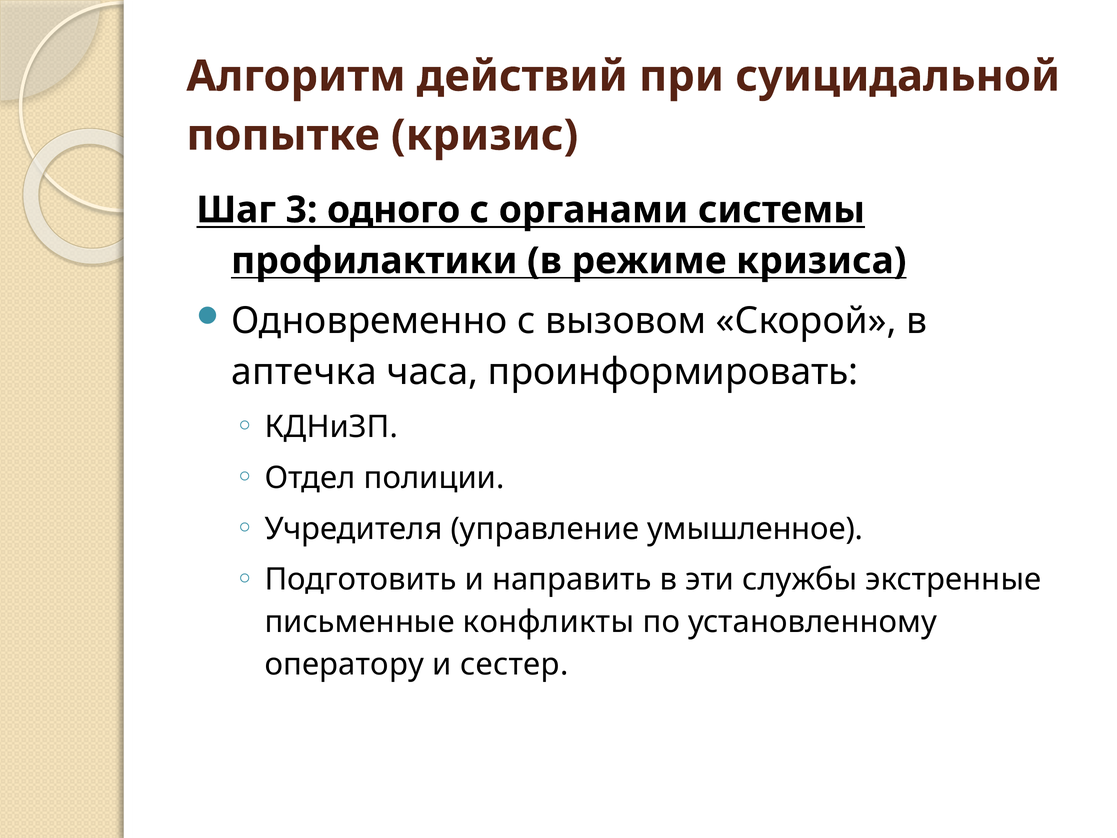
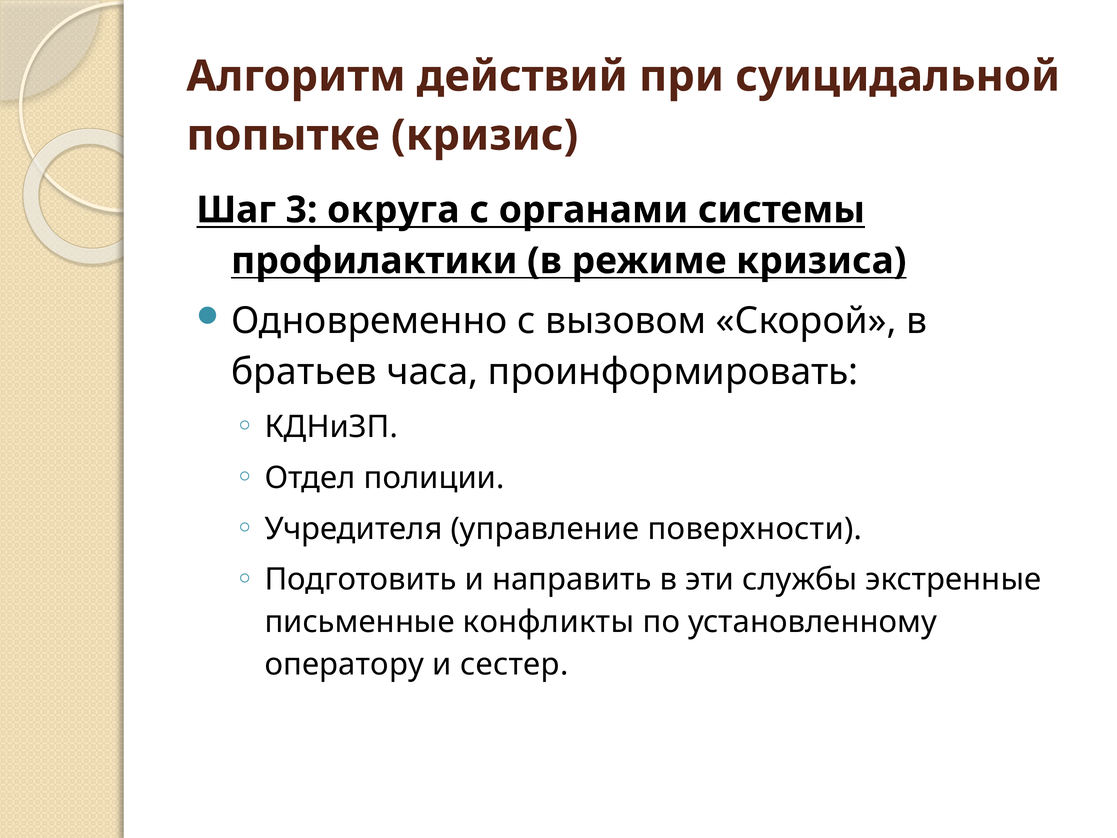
одного: одного -> округа (393, 210)
аптечка: аптечка -> братьев (304, 372)
умышленное: умышленное -> поверхности (755, 529)
